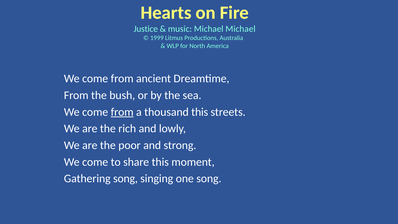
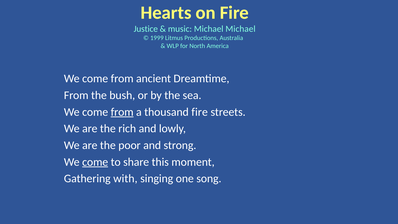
thousand this: this -> fire (200, 112)
come underline: none -> present (95, 162)
Gathering song: song -> with (125, 179)
